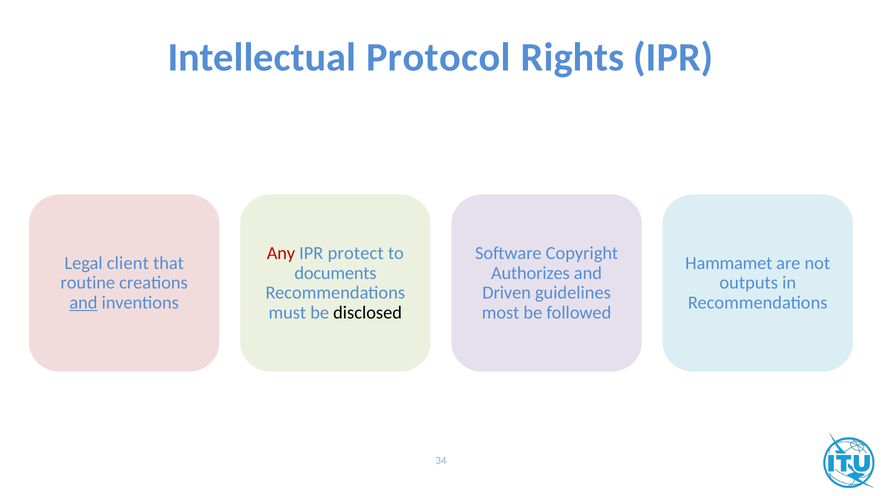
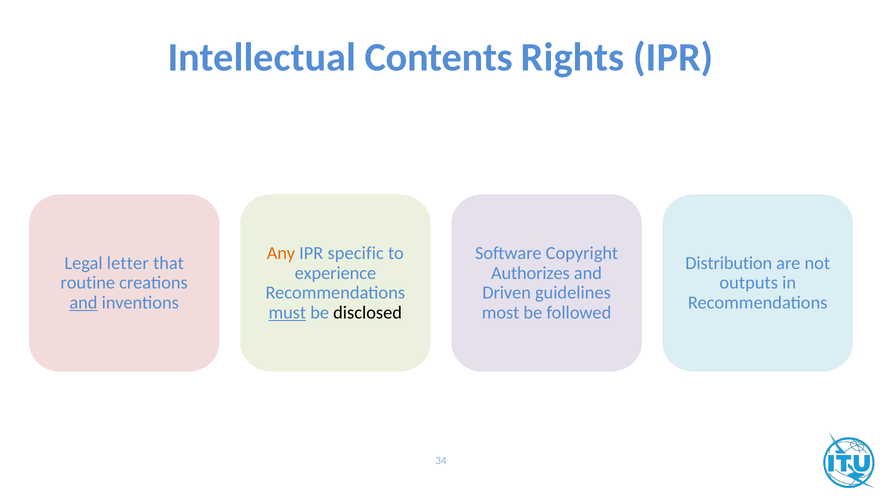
Protocol: Protocol -> Contents (439, 57)
Any colour: red -> orange (281, 253)
protect: protect -> specific (356, 253)
client: client -> letter (128, 263)
Hammamet: Hammamet -> Distribution (729, 263)
documents: documents -> experience (335, 273)
must underline: none -> present (287, 313)
